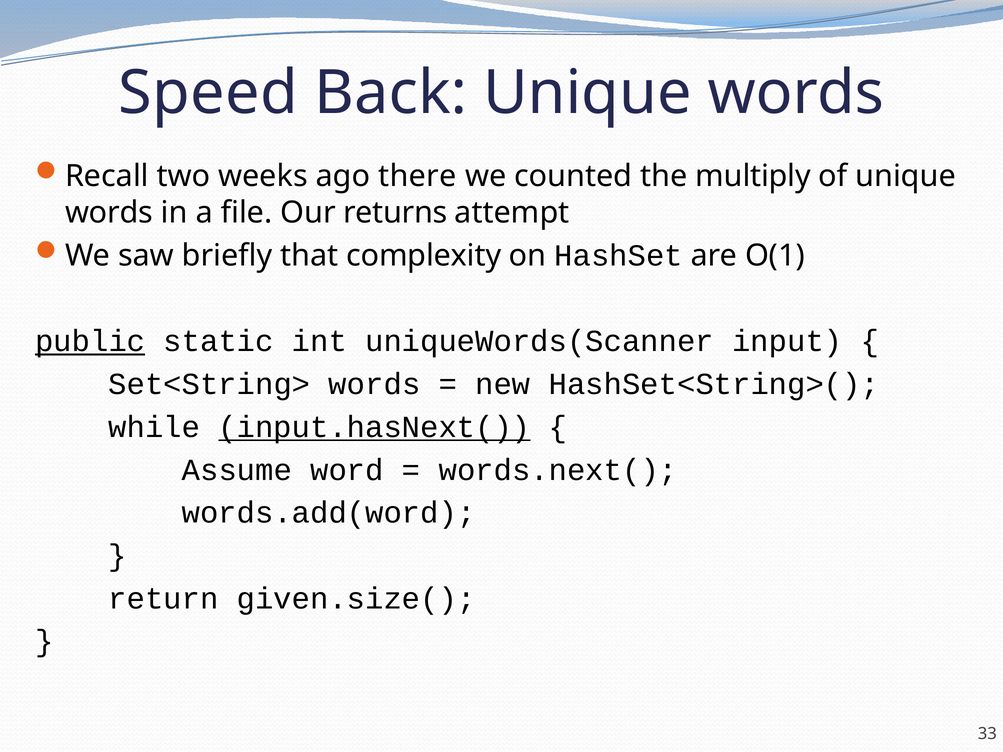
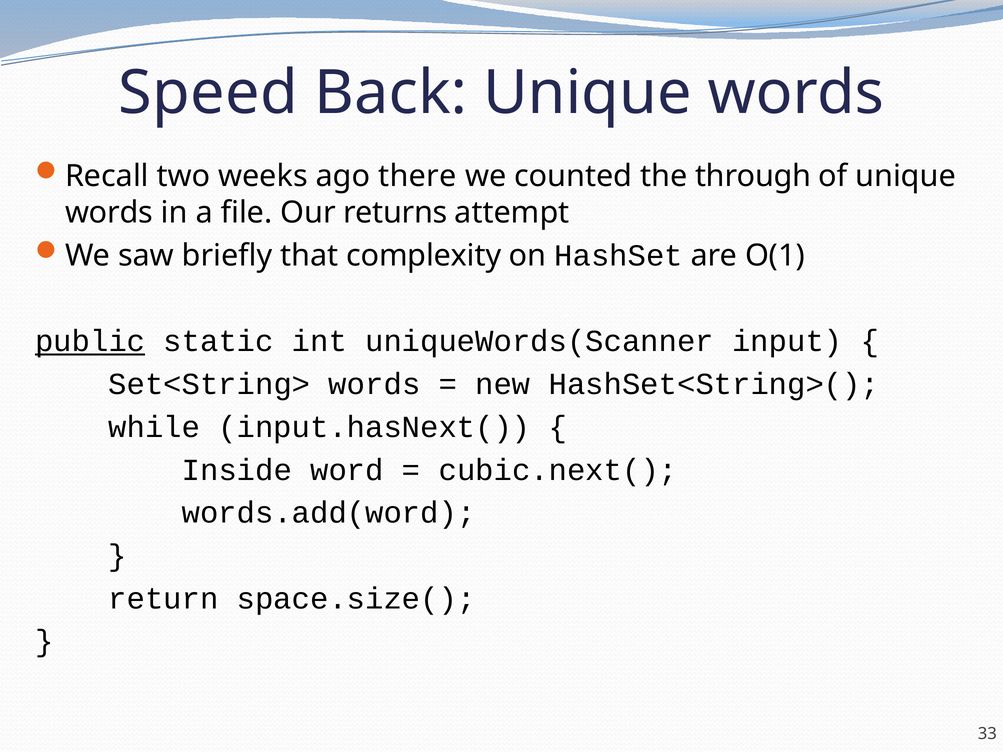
multiply: multiply -> through (753, 176)
input.hasNext( underline: present -> none (374, 427)
Assume: Assume -> Inside (237, 470)
words.next(: words.next( -> cubic.next( (558, 470)
given.size(: given.size( -> space.size( (356, 599)
